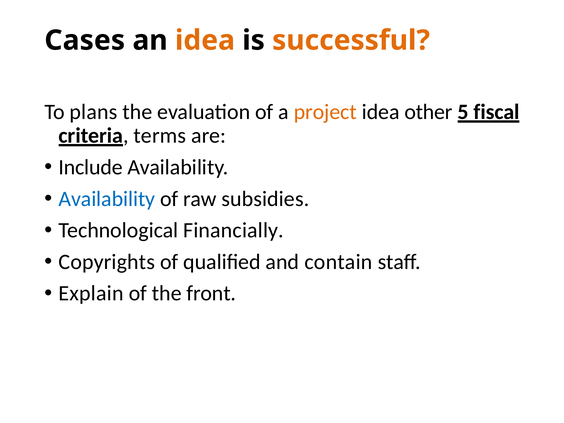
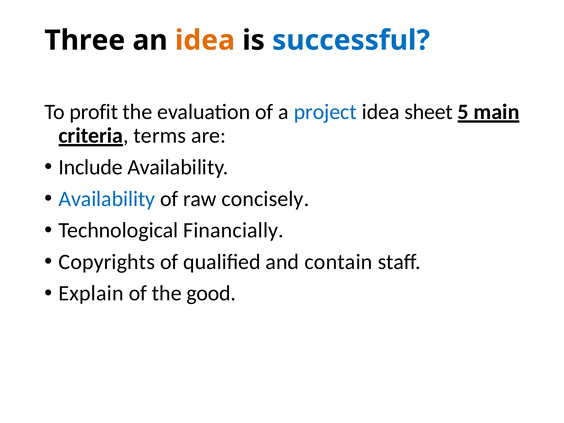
Cases: Cases -> Three (85, 40)
successful colour: orange -> blue (351, 40)
plans: plans -> profit (94, 112)
project colour: orange -> blue (325, 112)
other: other -> sheet (429, 112)
fiscal: fiscal -> main (497, 112)
subsidies: subsidies -> concisely (265, 199)
front: front -> good (211, 293)
